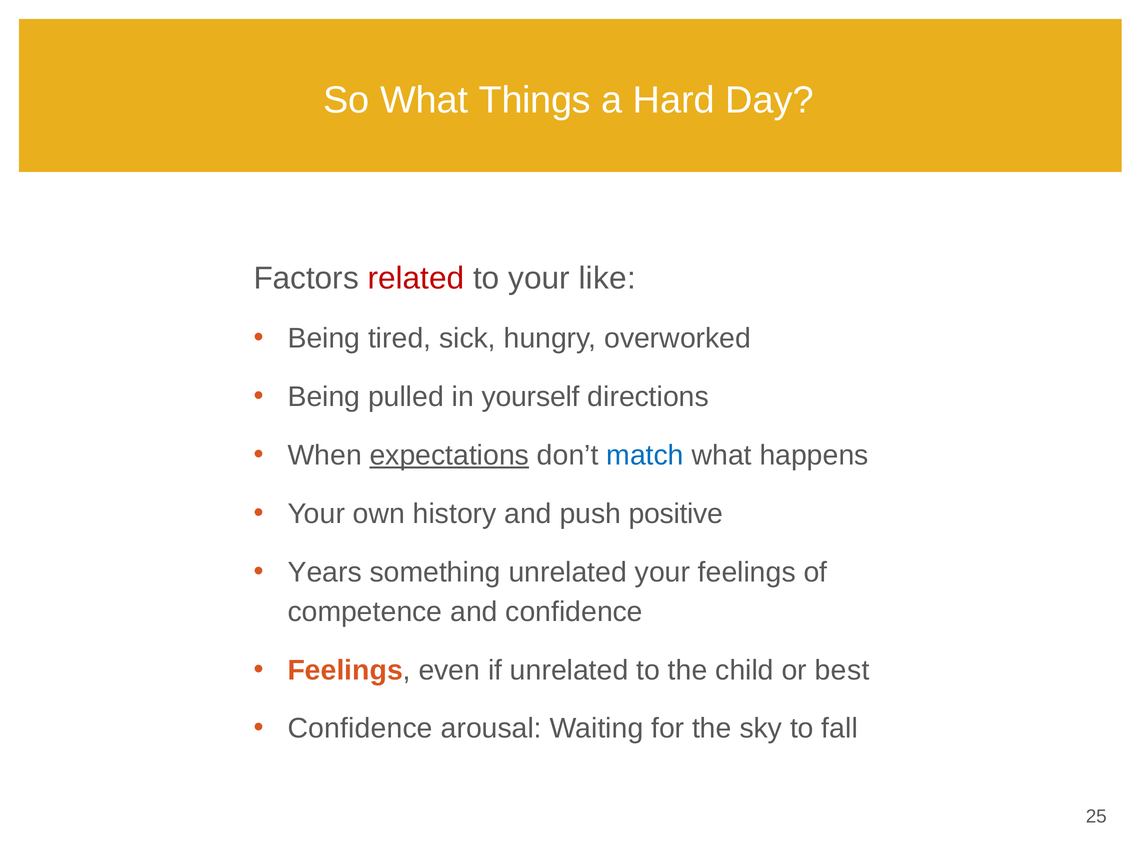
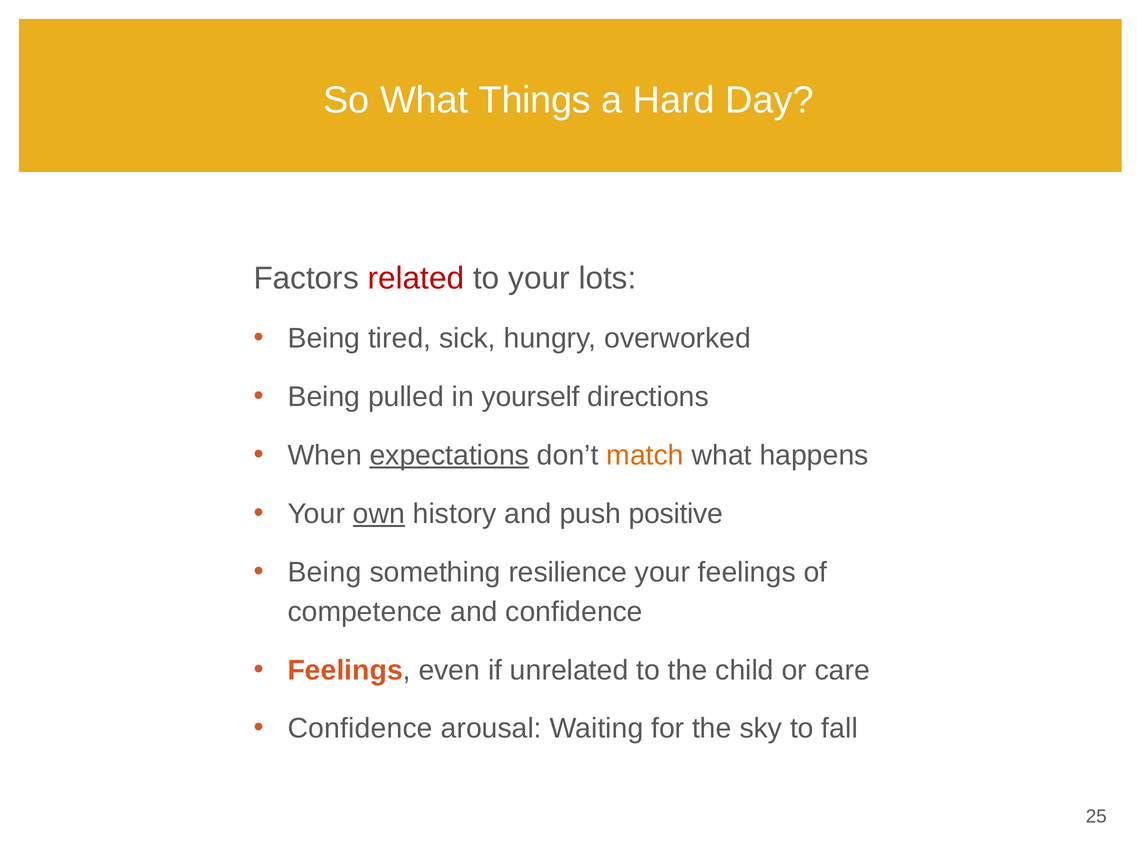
like: like -> lots (607, 278)
match colour: blue -> orange (645, 455)
own underline: none -> present (379, 514)
Years: Years -> Being (325, 572)
something unrelated: unrelated -> resilience (568, 572)
best: best -> care (842, 670)
